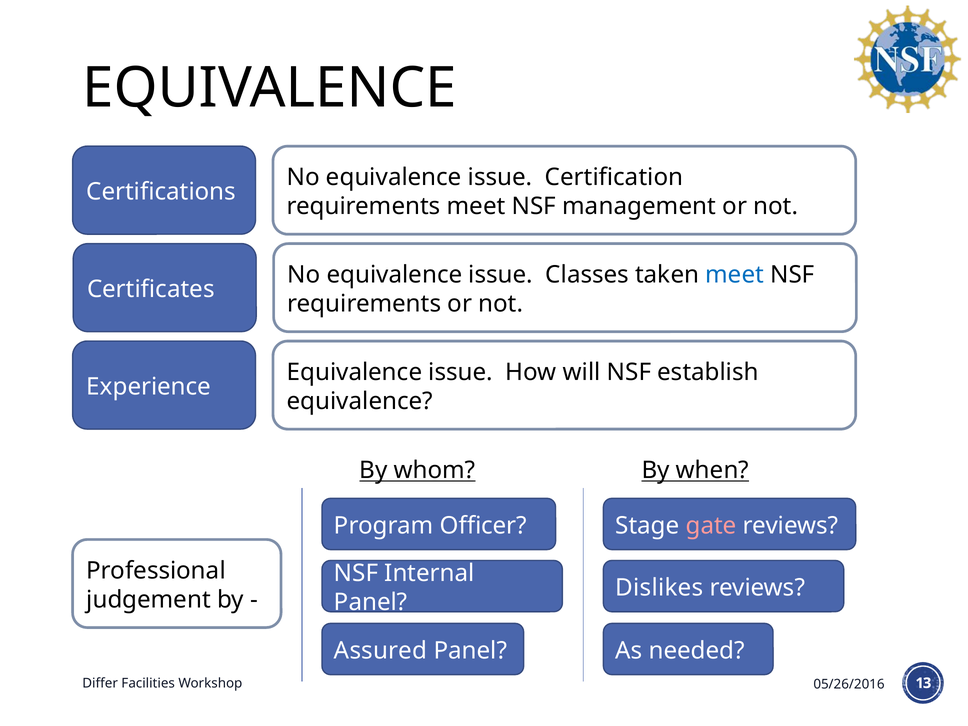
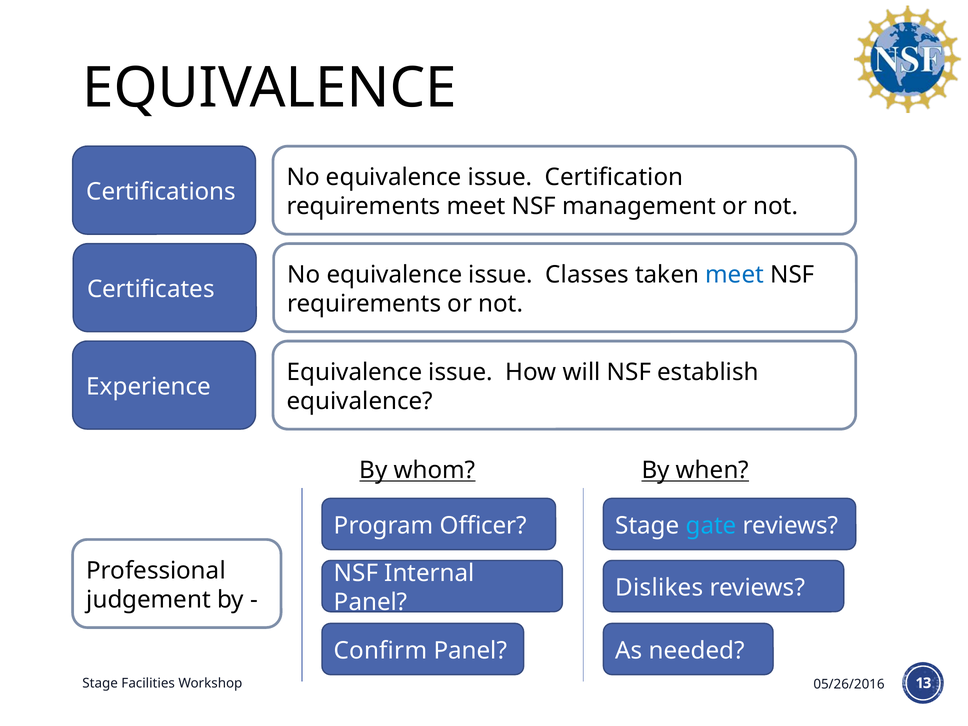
gate colour: pink -> light blue (711, 526)
Assured: Assured -> Confirm (381, 651)
Differ: Differ -> Stage (100, 683)
